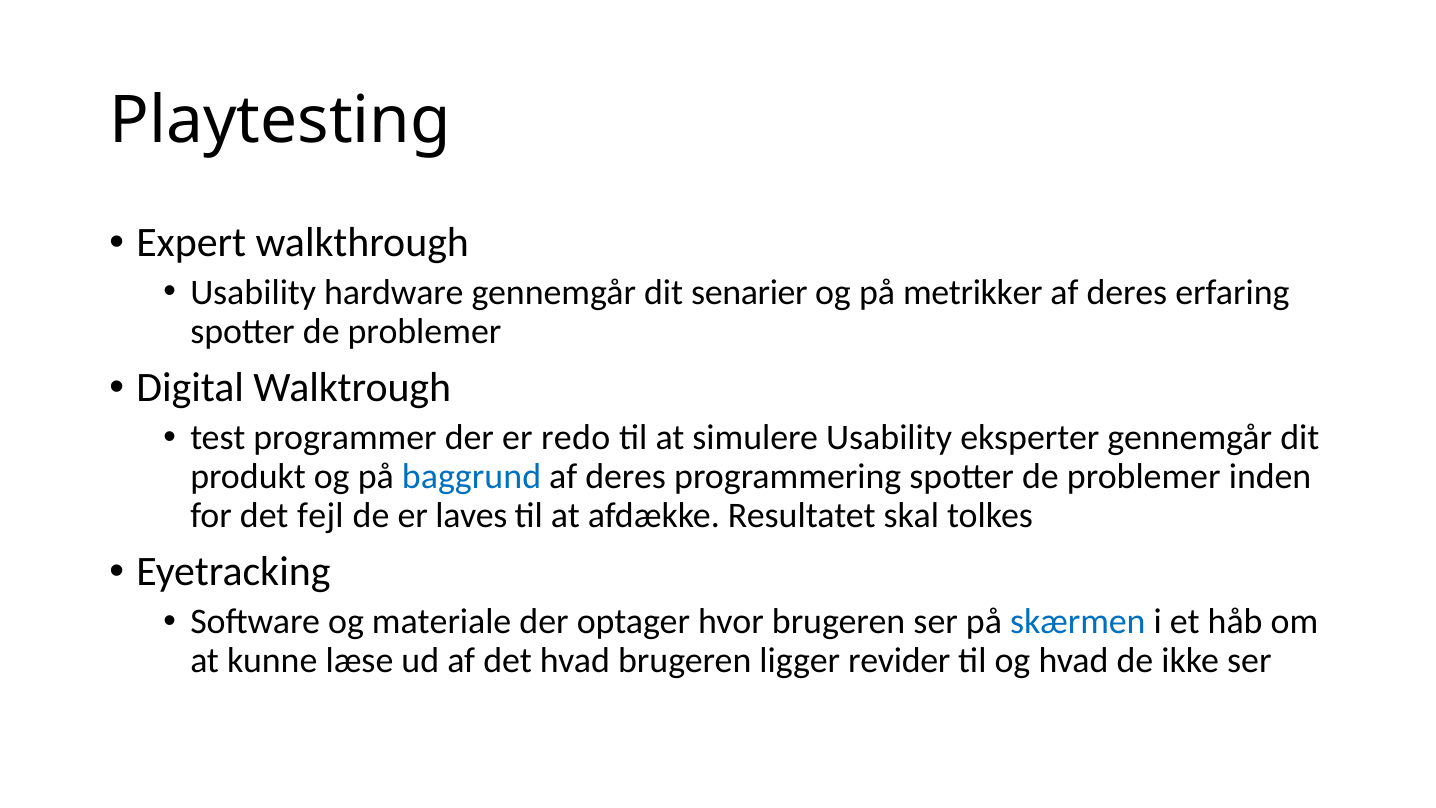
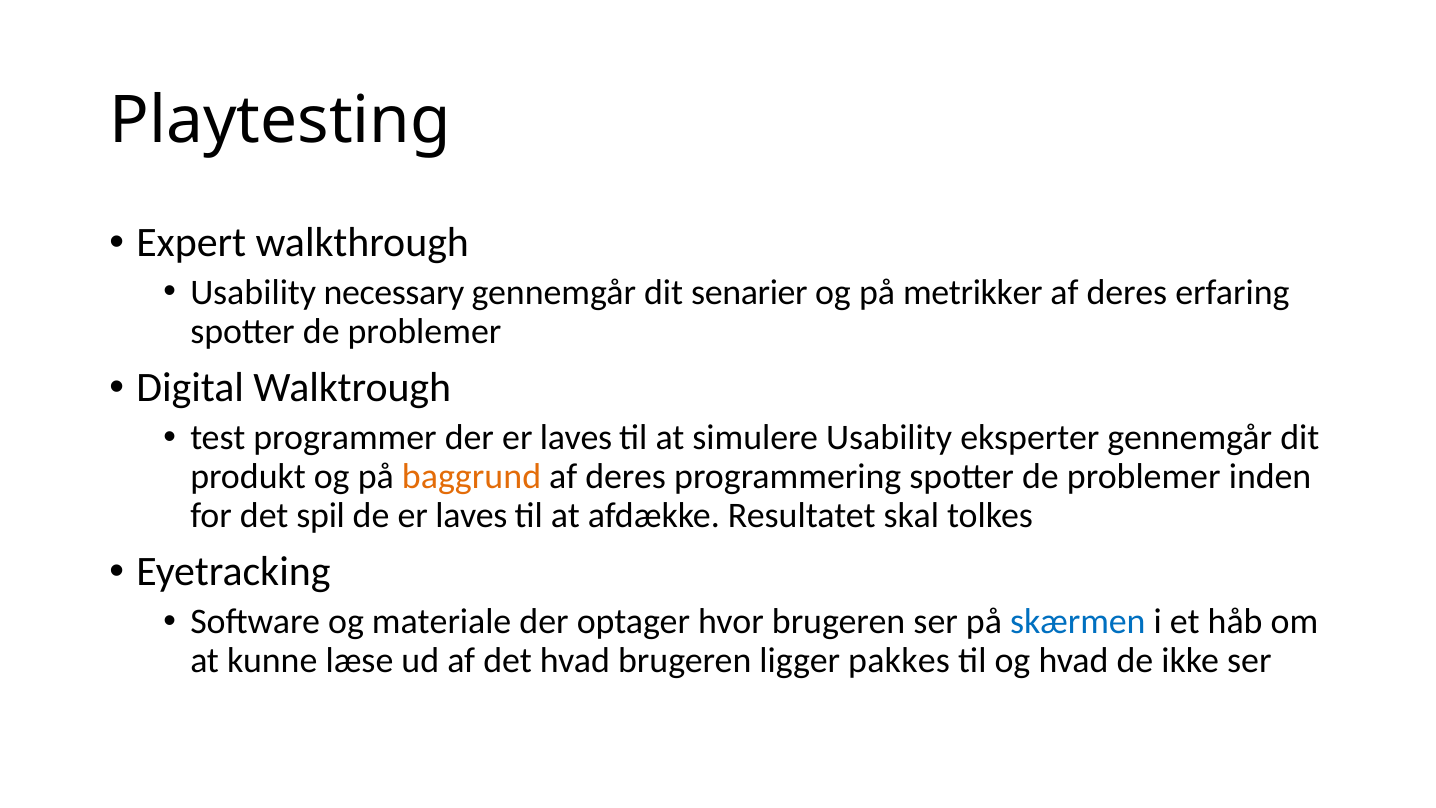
hardware: hardware -> necessary (394, 292)
der er redo: redo -> laves (576, 437)
baggrund colour: blue -> orange (472, 476)
fejl: fejl -> spil (321, 515)
revider: revider -> pakkes (899, 660)
